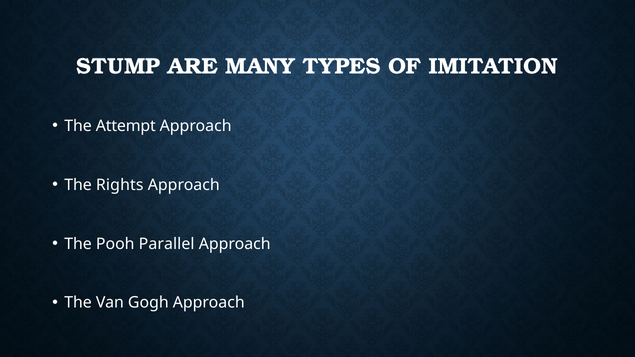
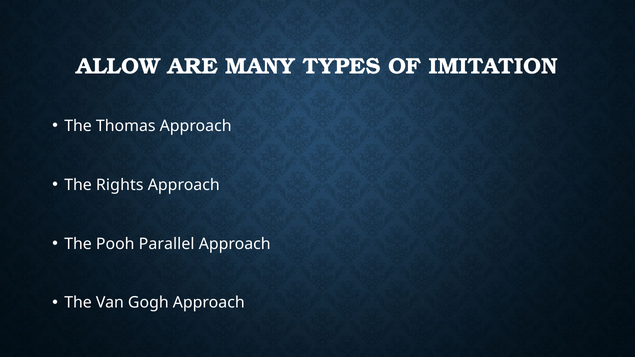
STUMP: STUMP -> ALLOW (118, 66)
Attempt: Attempt -> Thomas (126, 126)
